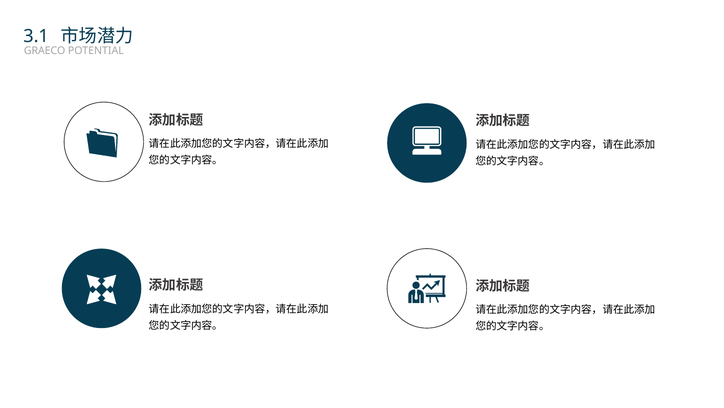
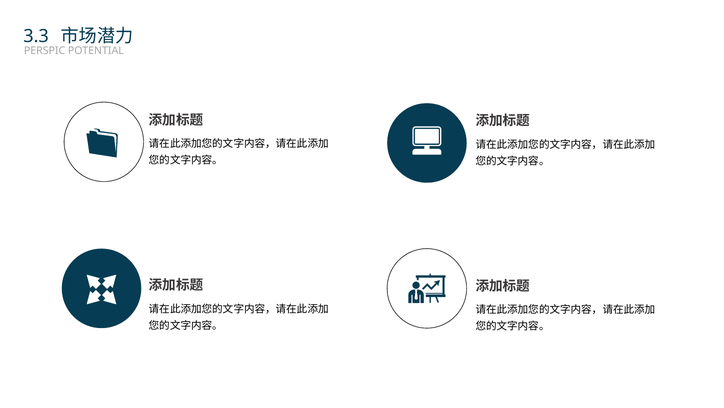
3.1: 3.1 -> 3.3 (36, 36)
GRAECO: GRAECO -> PERSPIC (45, 51)
